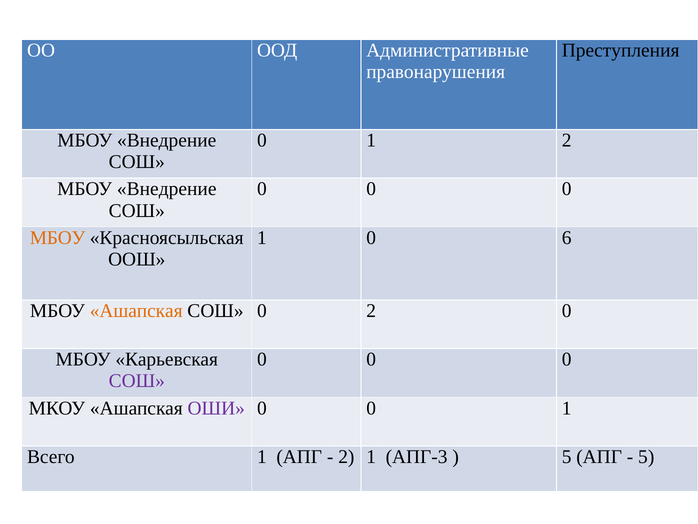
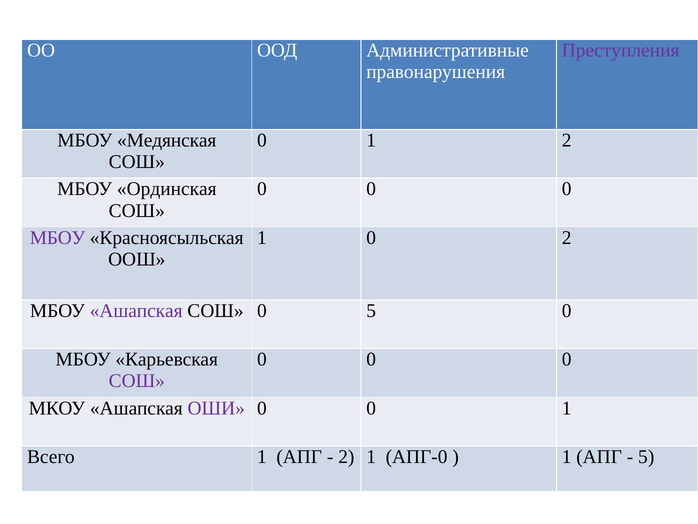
Преступления colour: black -> purple (621, 50)
Внедрение: Внедрение -> Медянская (167, 140)
Внедрение: Внедрение -> Ординская (167, 189)
МБОУ colour: orange -> purple (58, 238)
0 6: 6 -> 2 (567, 238)
Ашапская colour: orange -> purple (136, 311)
0 2: 2 -> 5 (371, 311)
АПГ-3: АПГ-3 -> АПГ-0 (417, 456)
5: 5 -> 1 (567, 456)
